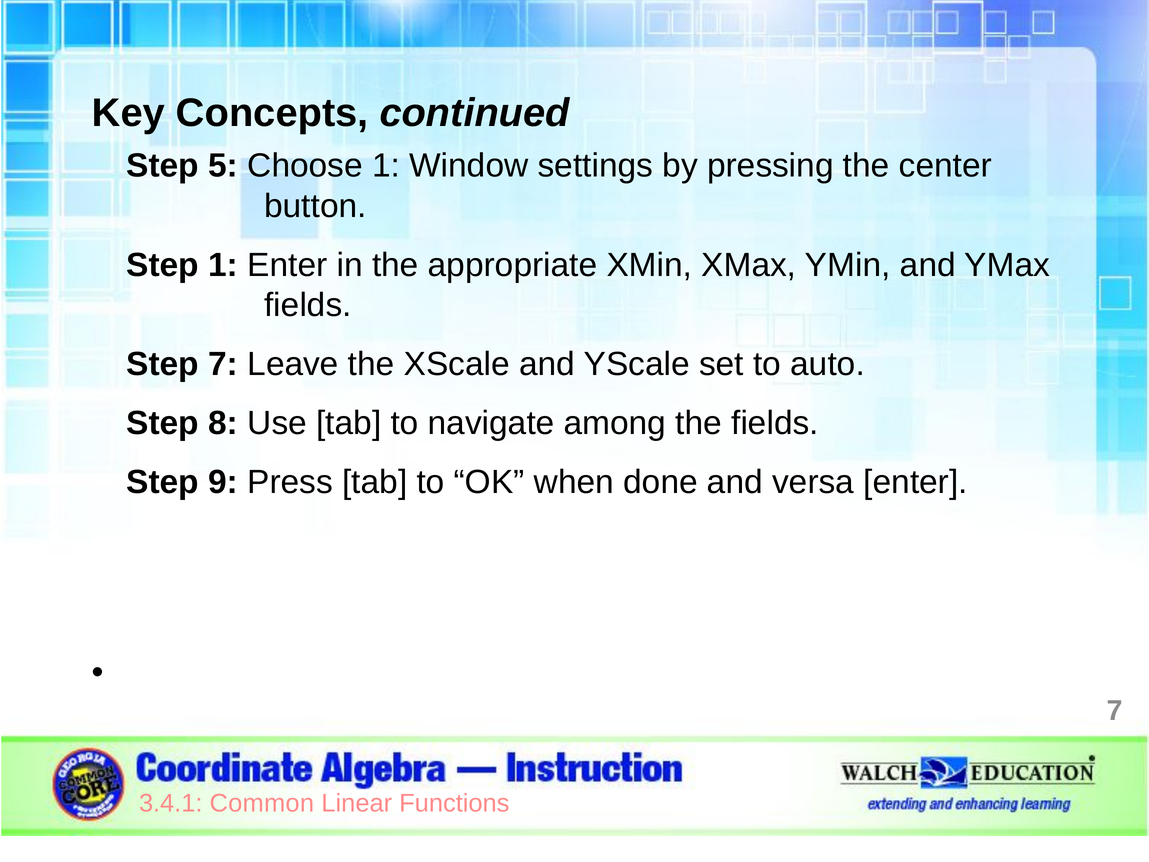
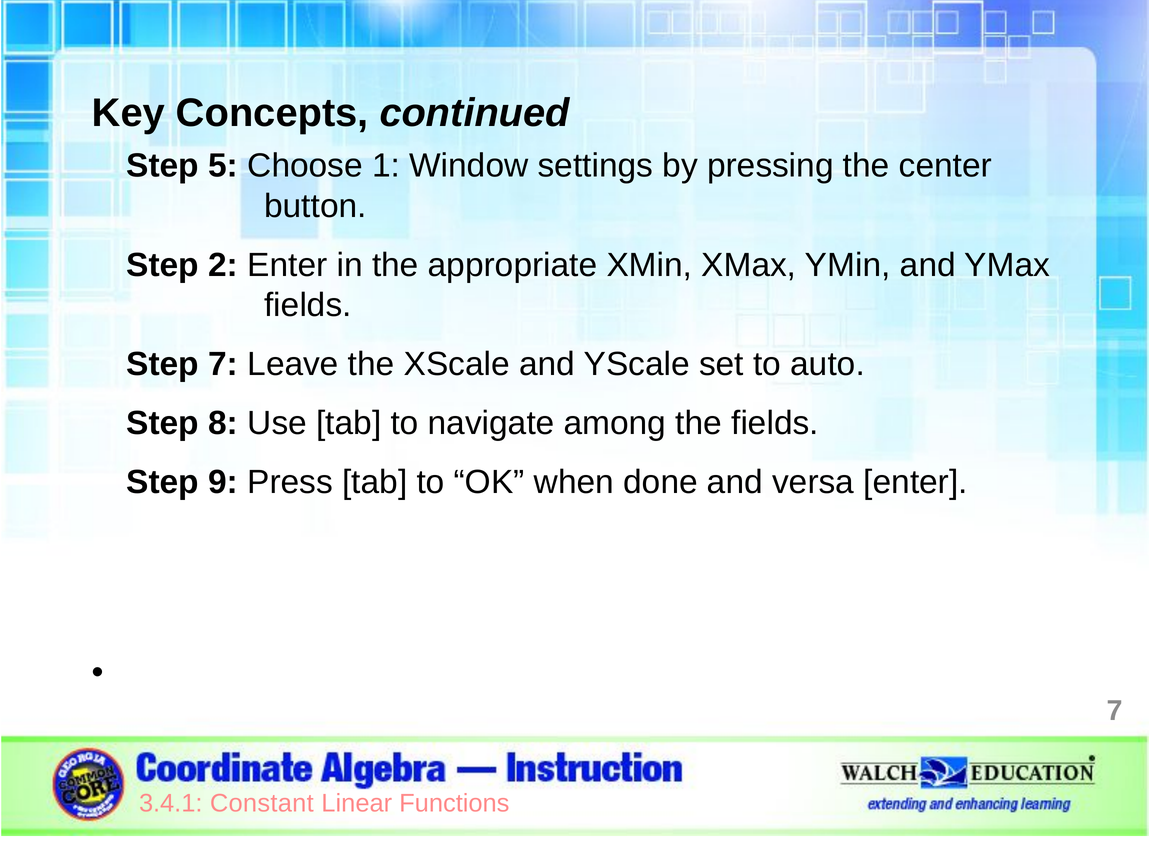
Step 1: 1 -> 2 (223, 265)
Common: Common -> Constant (262, 803)
